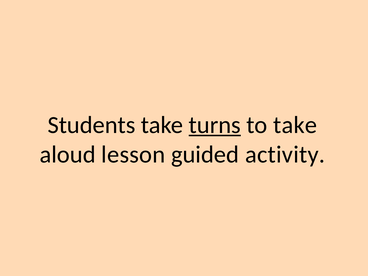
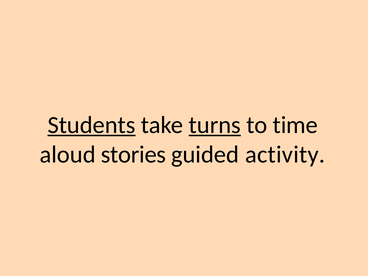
Students underline: none -> present (92, 125)
to take: take -> time (295, 125)
lesson: lesson -> stories (133, 154)
